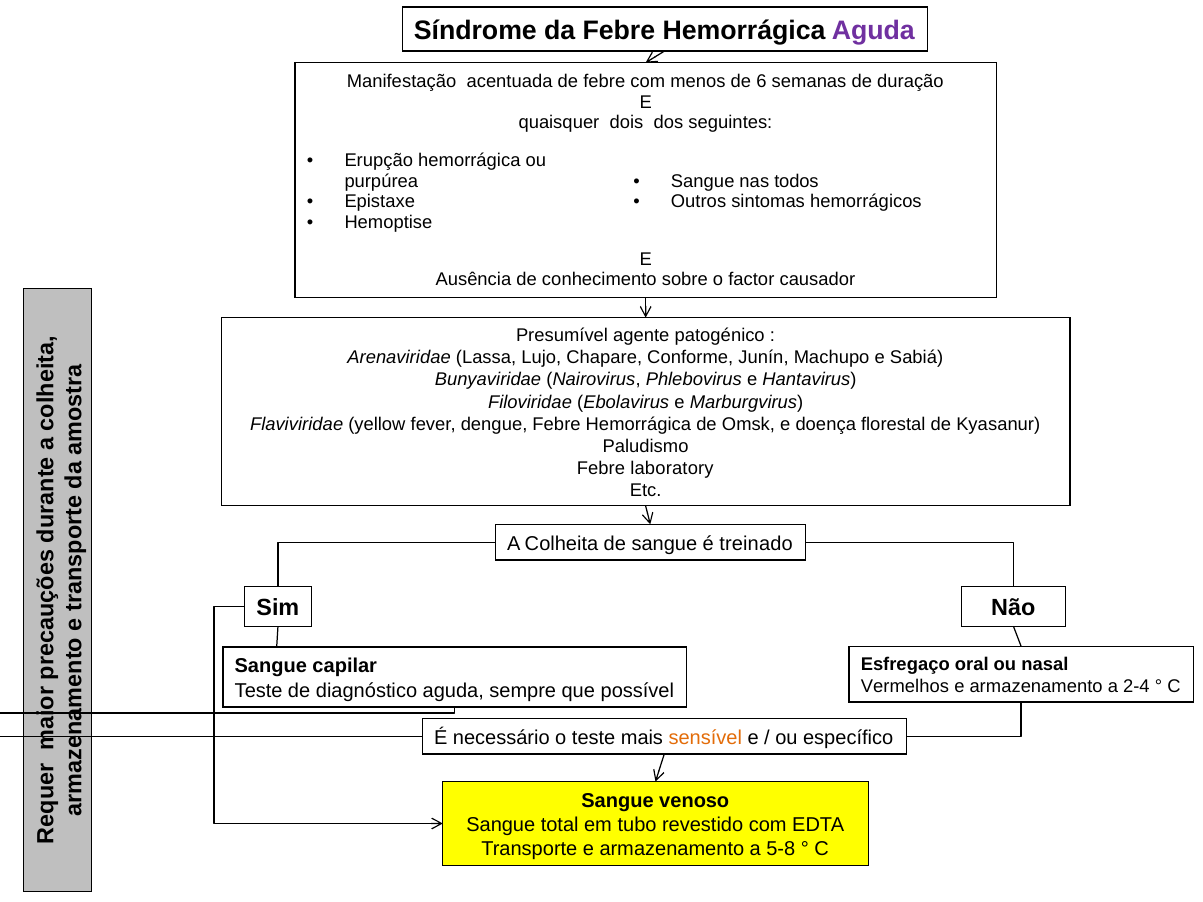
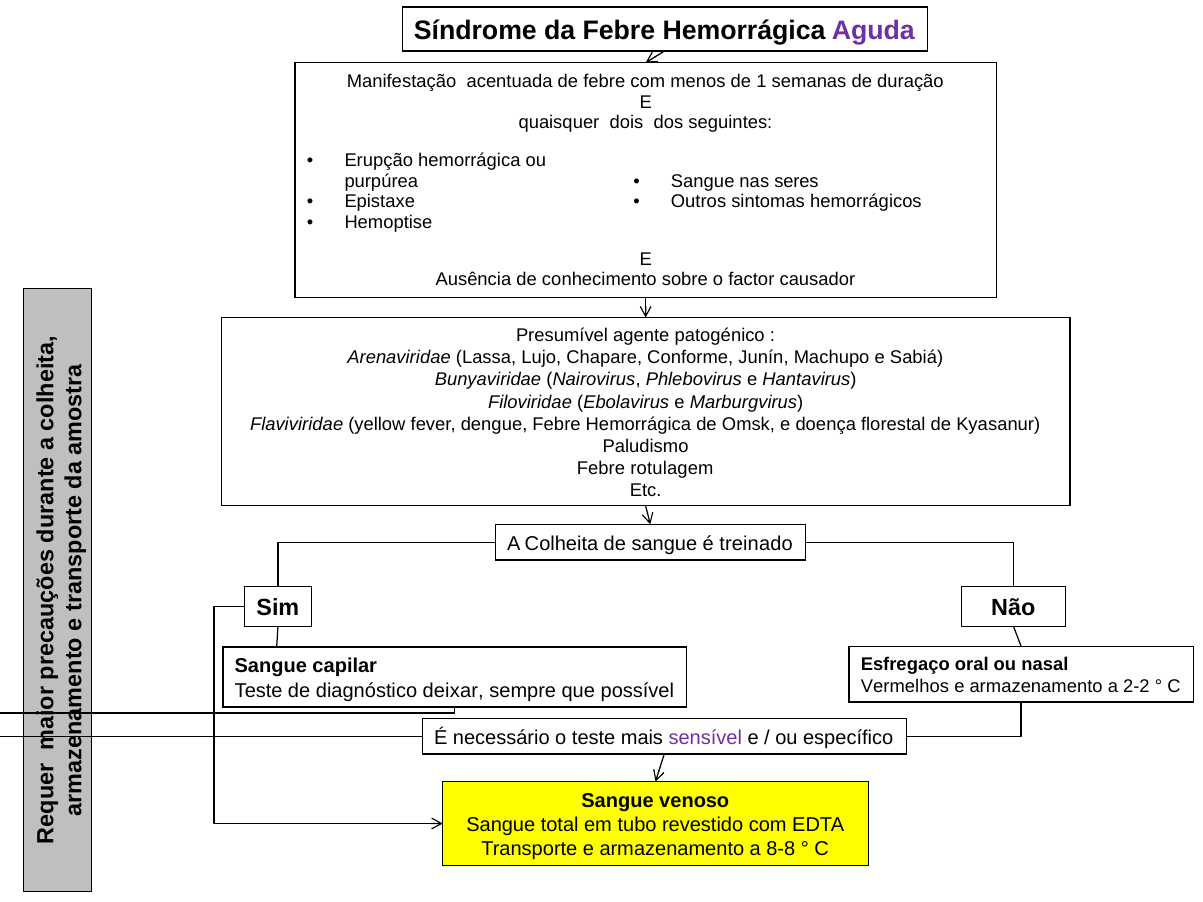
6: 6 -> 1 (761, 82)
todos: todos -> seres (796, 181)
laboratory: laboratory -> rotulagem (672, 468)
2-4: 2-4 -> 2-2 (1136, 687)
diagnóstico aguda: aguda -> deixar (453, 691)
sensível colour: orange -> purple (705, 738)
5-8: 5-8 -> 8-8 (781, 849)
